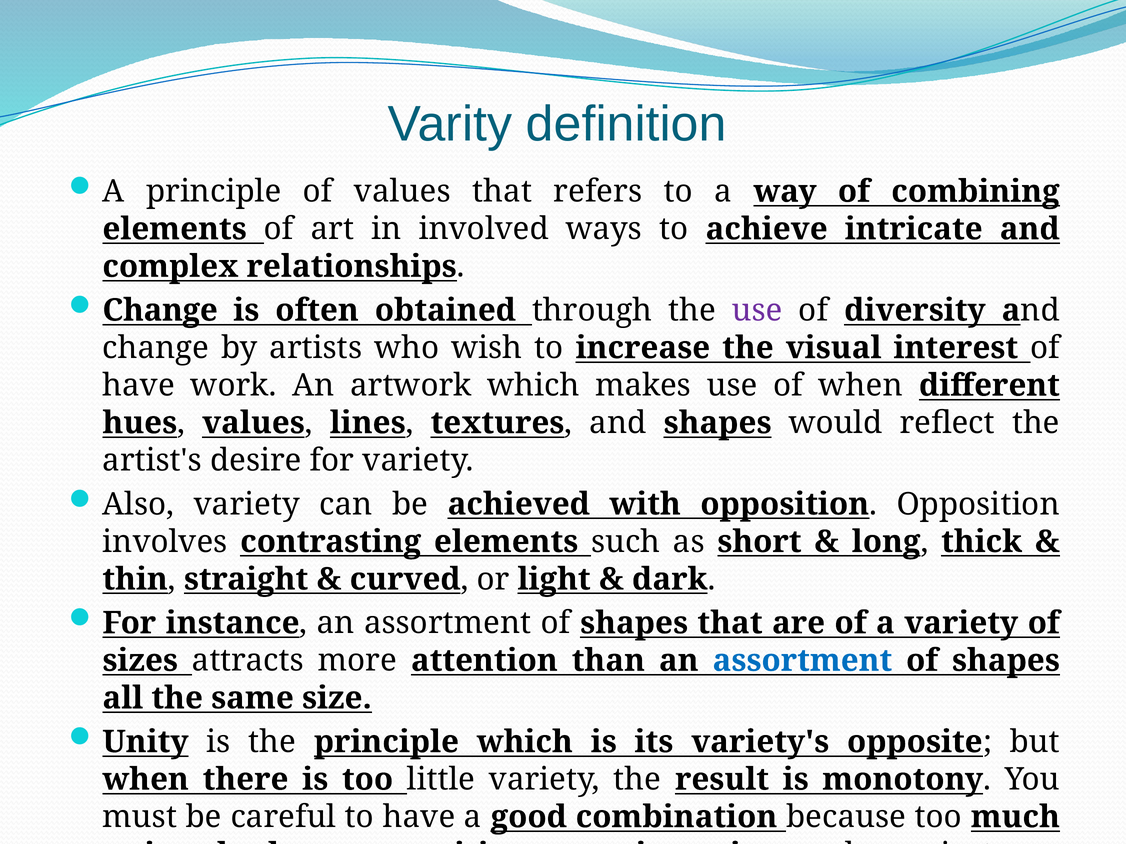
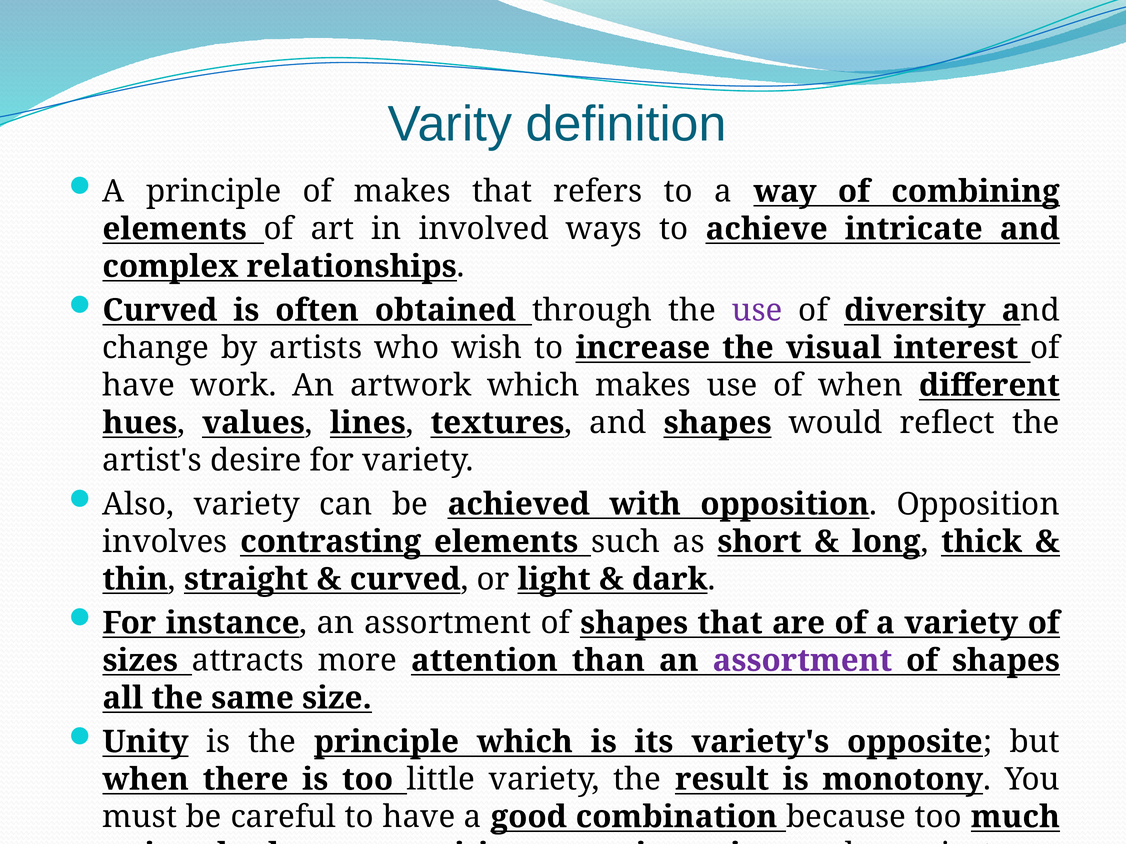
of values: values -> makes (402, 192)
Change: Change -> Curved (160, 310)
assortment colour: blue -> purple (802, 661)
